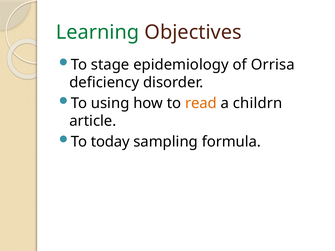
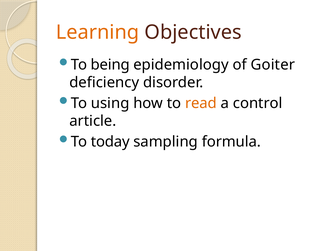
Learning colour: green -> orange (98, 32)
stage: stage -> being (110, 65)
Orrisa: Orrisa -> Goiter (273, 65)
childrn: childrn -> control (258, 103)
